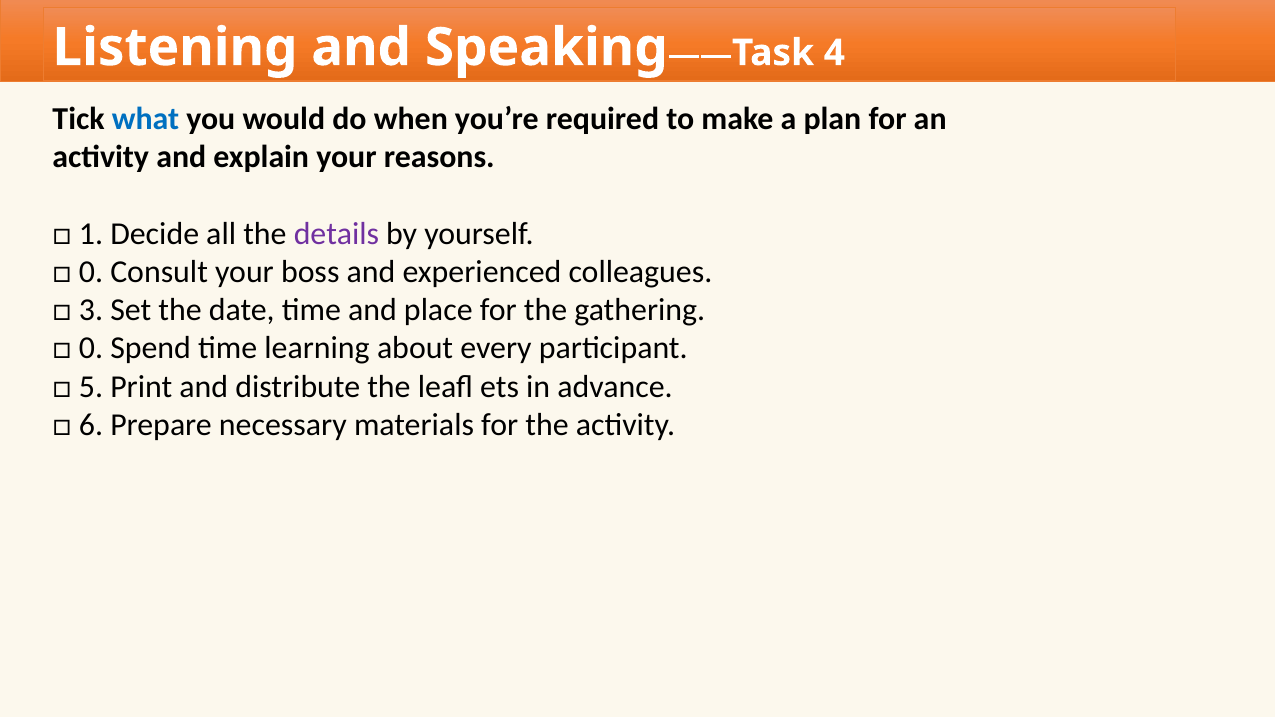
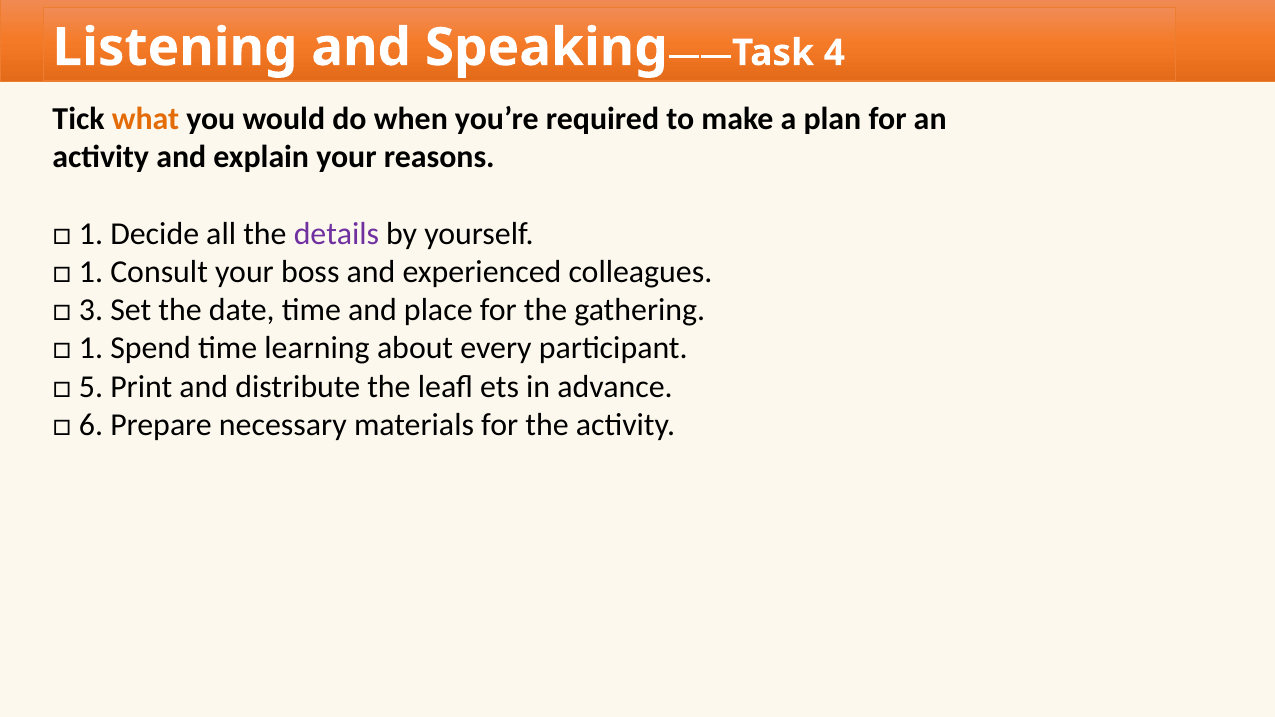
what colour: blue -> orange (146, 119)
0: 0 -> 1 (91, 272)
0: 0 -> 1 (91, 348)
